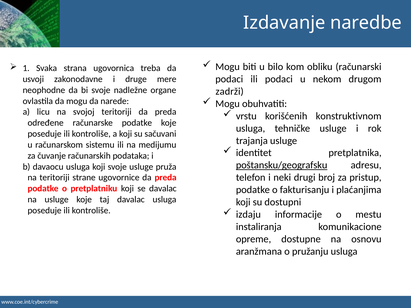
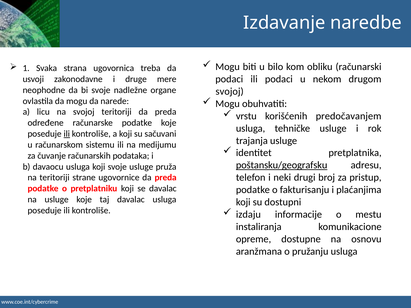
zadrži: zadrži -> svojoj (230, 91)
konstruktivnom: konstruktivnom -> predočavanjem (349, 116)
ili underline: none -> present (67, 134)
